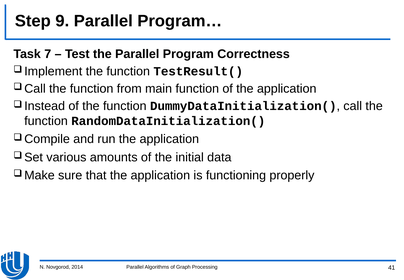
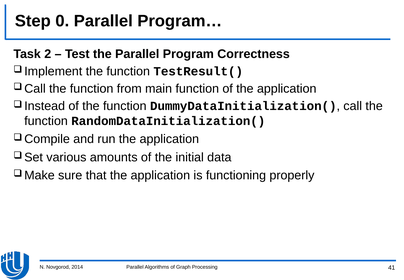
9: 9 -> 0 (62, 21)
7: 7 -> 2 (48, 54)
